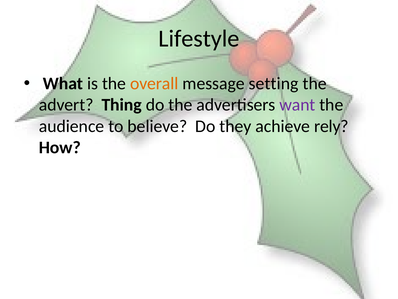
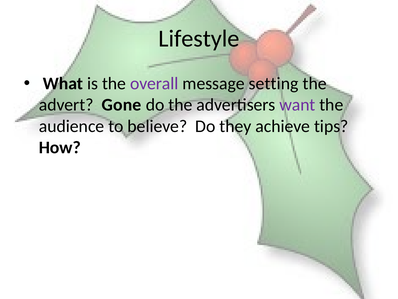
overall colour: orange -> purple (154, 83)
Thing: Thing -> Gone (122, 105)
rely: rely -> tips (331, 126)
